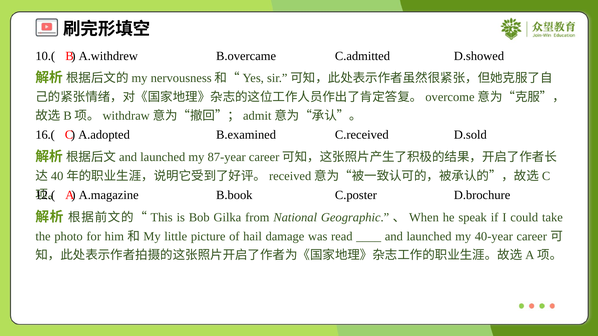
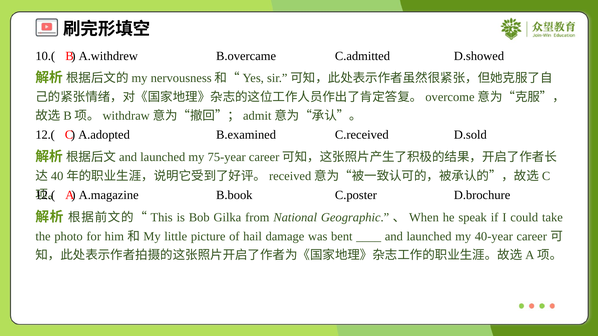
16.(: 16.( -> 12.( (45, 135)
87-year: 87-year -> 75-year (227, 157)
read: read -> bent (342, 237)
